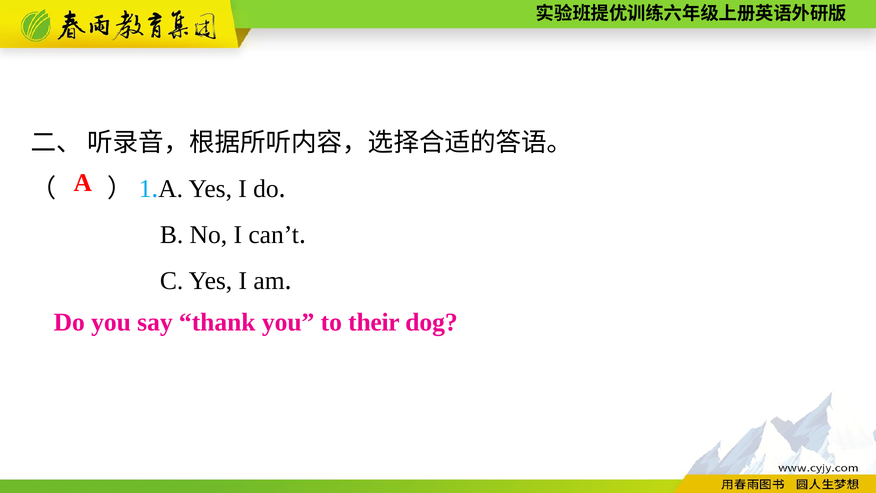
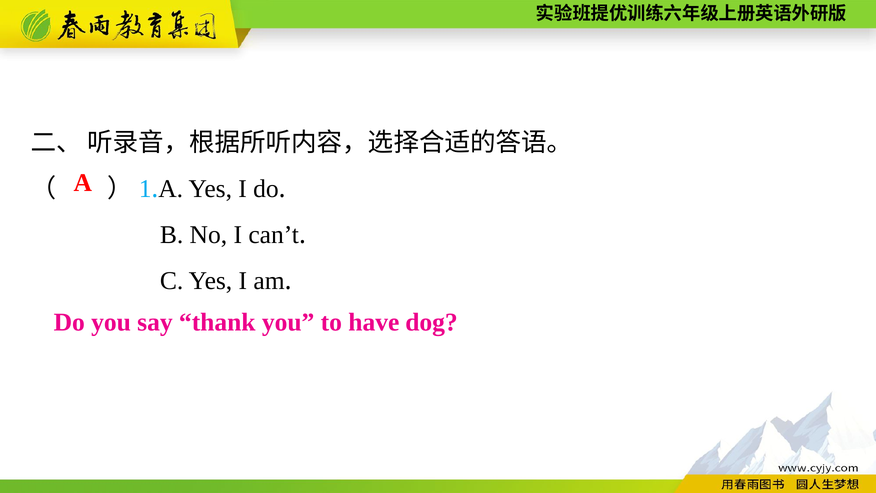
their: their -> have (374, 322)
